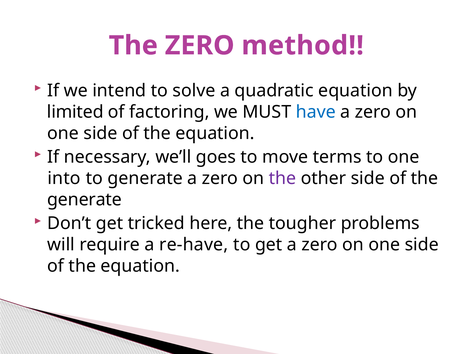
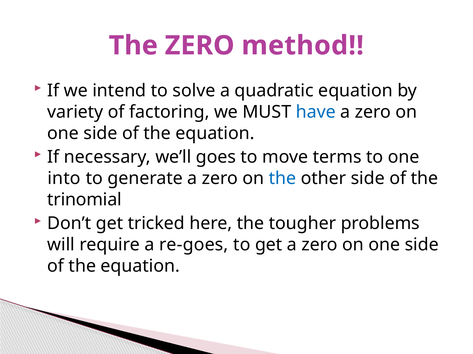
limited: limited -> variety (75, 112)
the colour: purple -> blue (283, 179)
generate: generate -> trinomial (85, 200)
re-have: re-have -> re-goes (194, 245)
